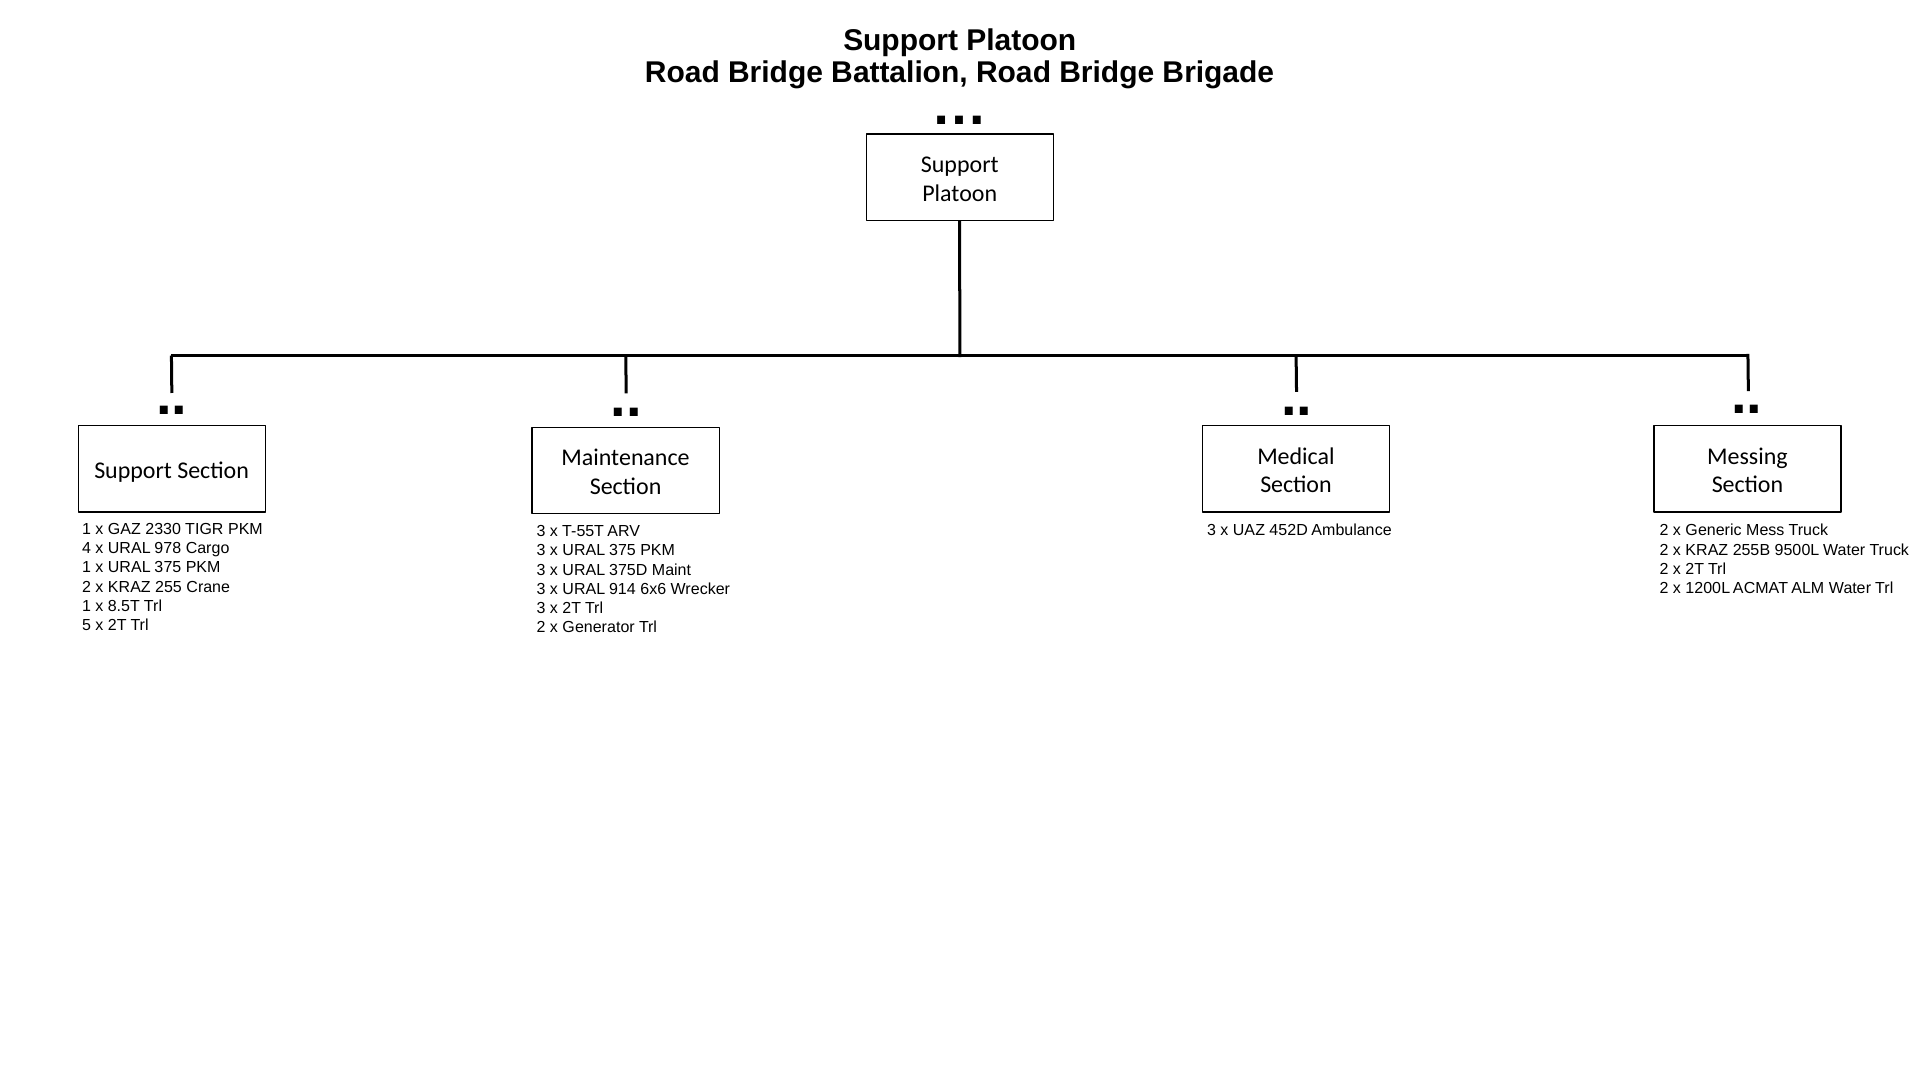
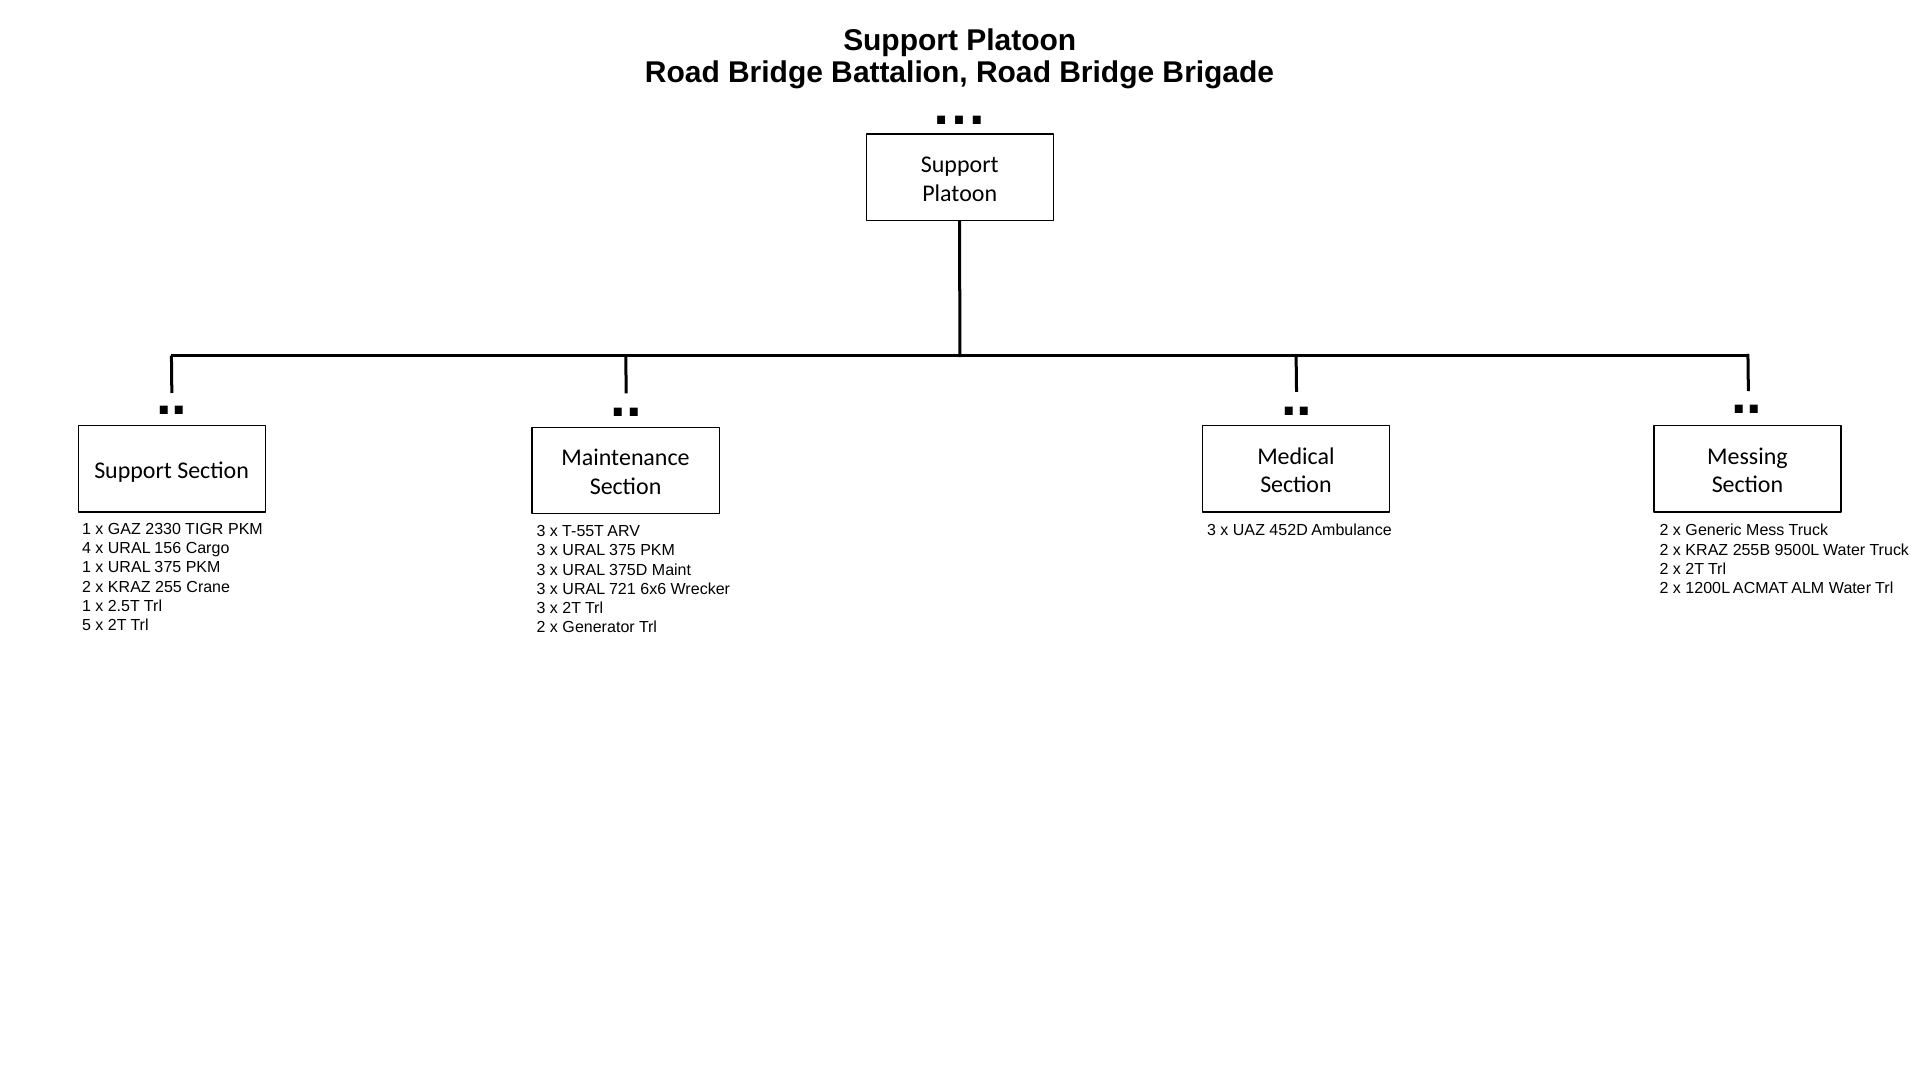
978: 978 -> 156 (168, 548)
914: 914 -> 721 (622, 589)
8.5T: 8.5T -> 2.5T (124, 606)
